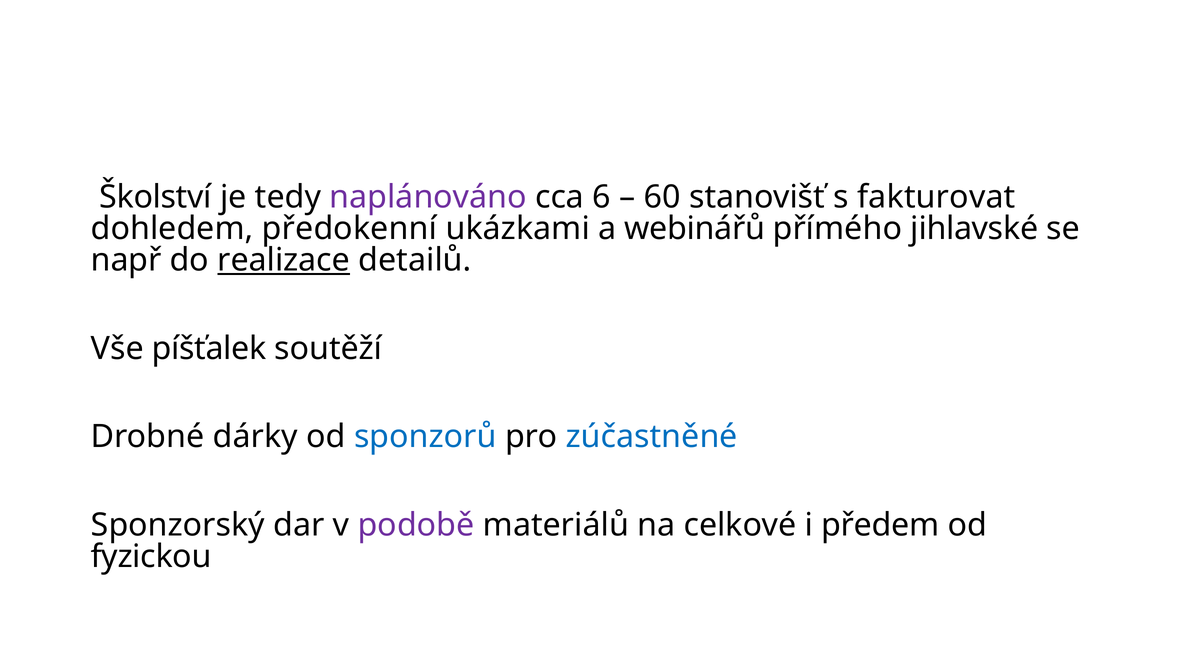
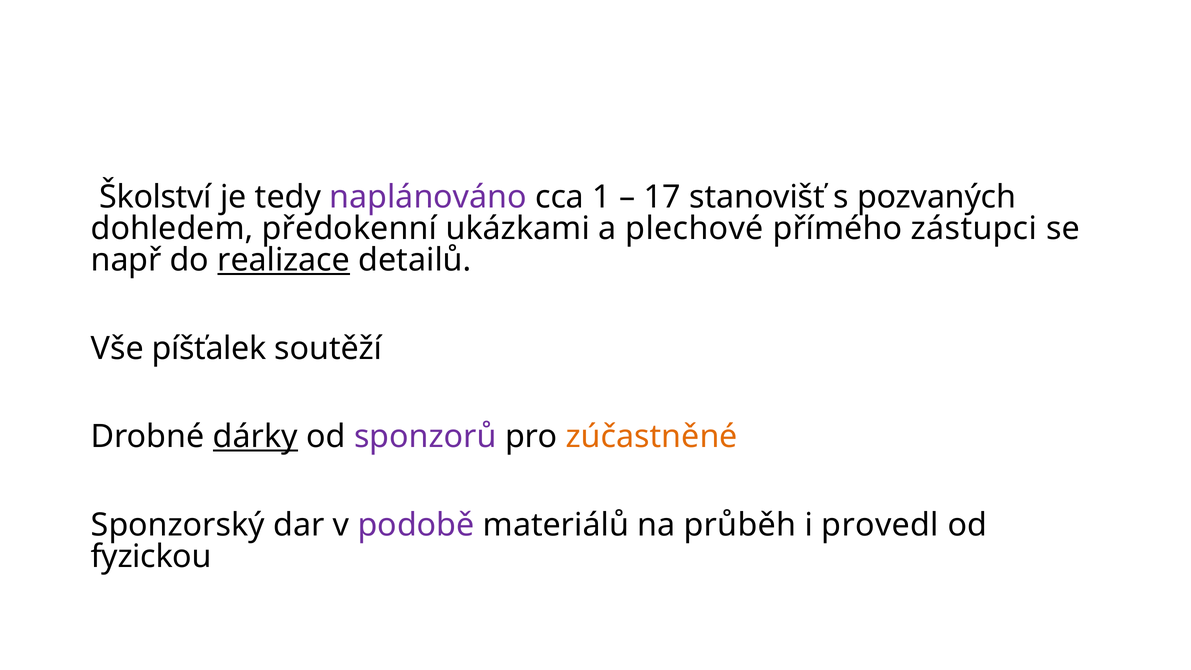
6: 6 -> 1 (602, 197)
60: 60 -> 17 (662, 197)
fakturovat: fakturovat -> pozvaných (937, 197)
webinářů: webinářů -> plechové (694, 229)
jihlavské: jihlavské -> zástupci (974, 229)
dárky underline: none -> present (255, 437)
sponzorů colour: blue -> purple (425, 437)
zúčastněné colour: blue -> orange (652, 437)
celkové: celkové -> průběh (740, 525)
předem: předem -> provedl (880, 525)
